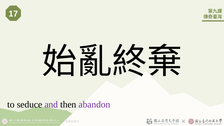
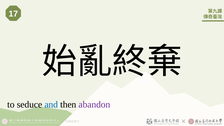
and colour: purple -> blue (51, 105)
